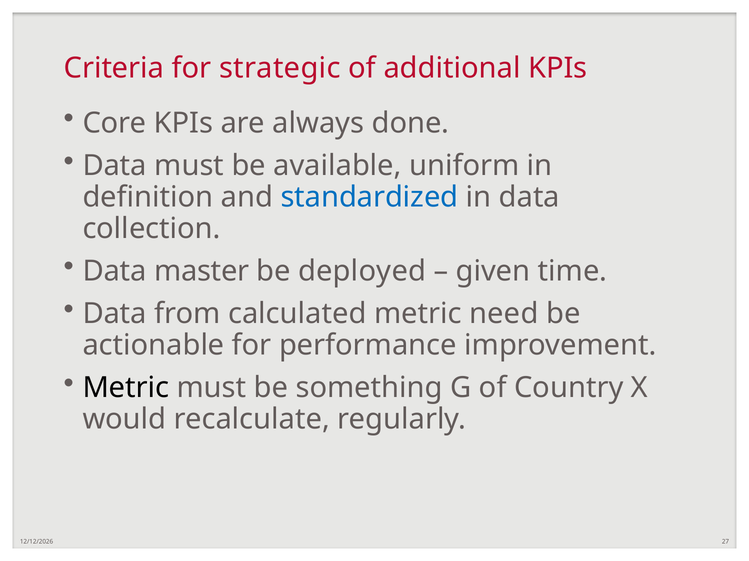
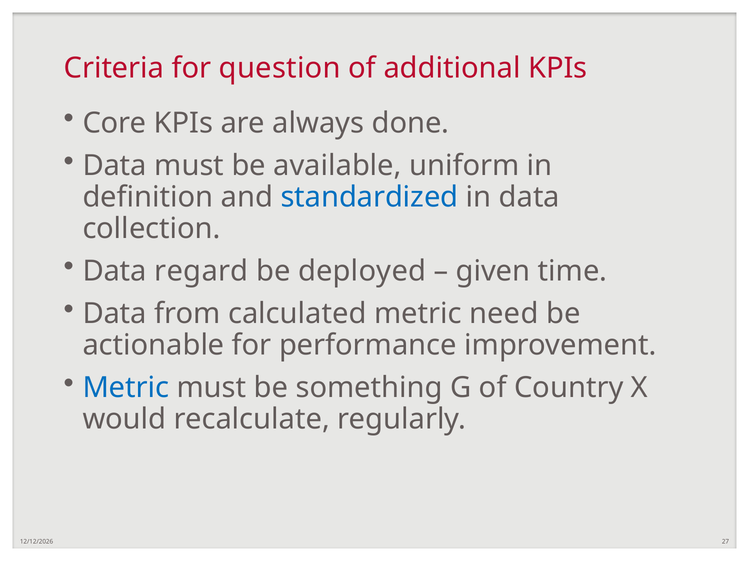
strategic: strategic -> question (280, 68)
master: master -> regard (201, 271)
Metric colour: black -> blue (126, 388)
